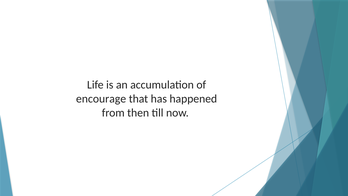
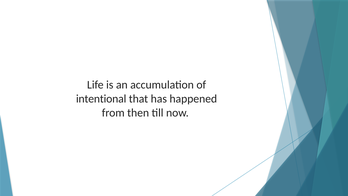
encourage: encourage -> intentional (101, 99)
